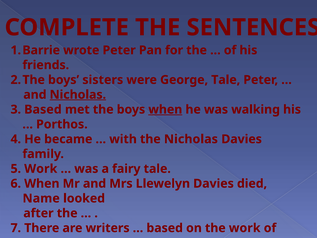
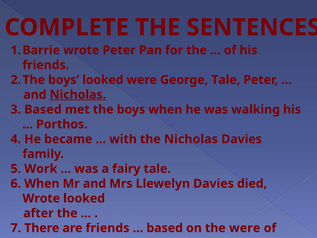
boys sisters: sisters -> looked (103, 80)
when underline: present -> none (165, 109)
Name: Name -> Wrote (41, 198)
are writers: writers -> friends (108, 228)
the work: work -> were (245, 228)
